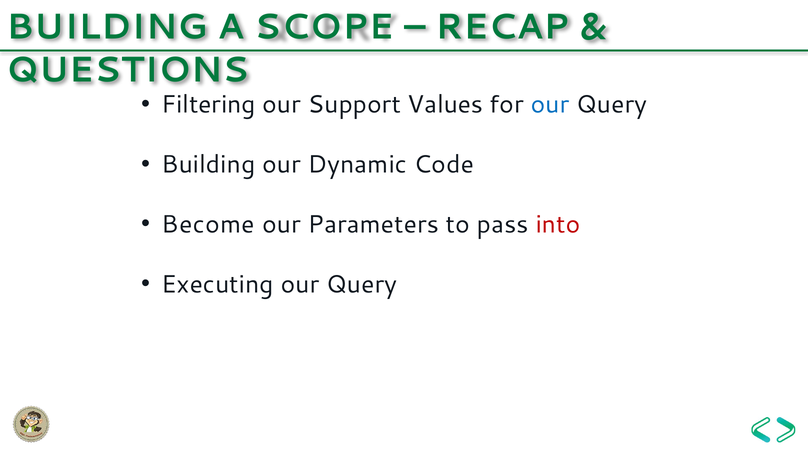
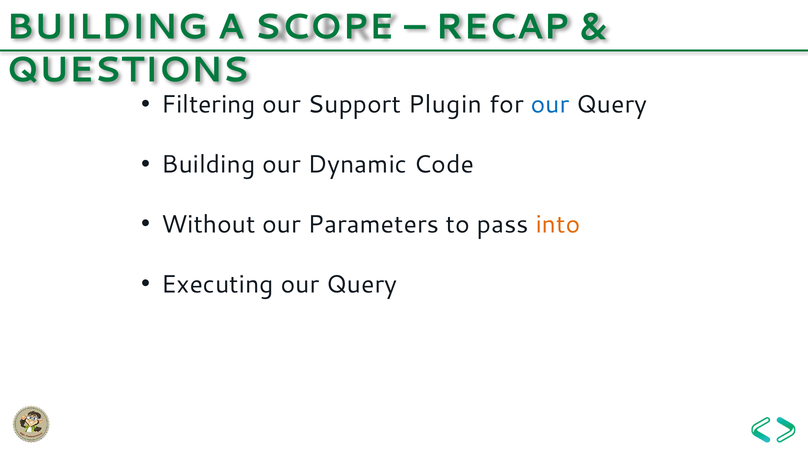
Values: Values -> Plugin (445, 105)
Become: Become -> Without (208, 224)
into colour: red -> orange (558, 224)
